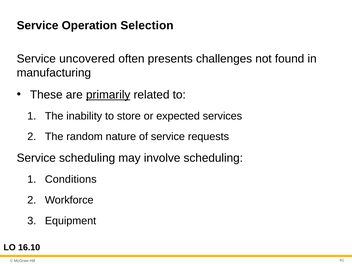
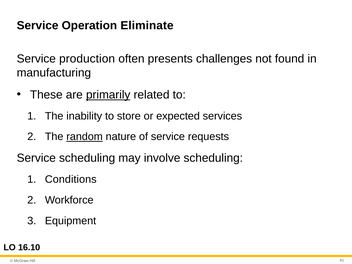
Selection: Selection -> Eliminate (147, 26)
uncovered: uncovered -> production (87, 59)
random underline: none -> present (85, 137)
